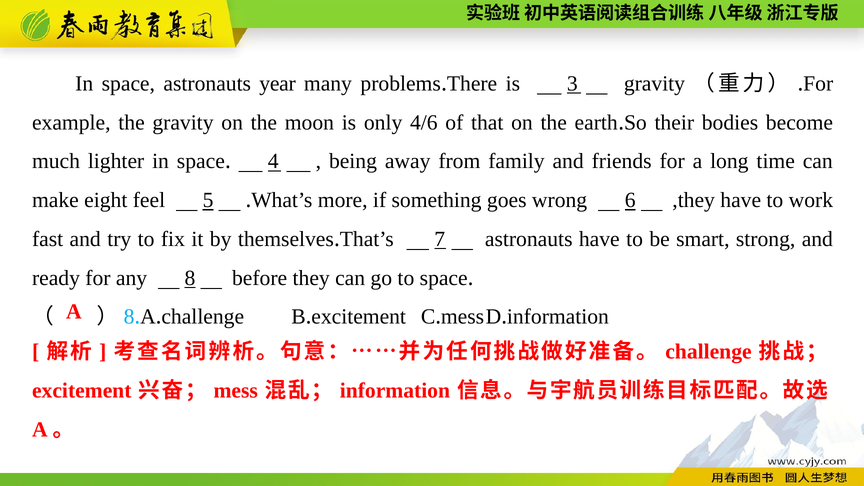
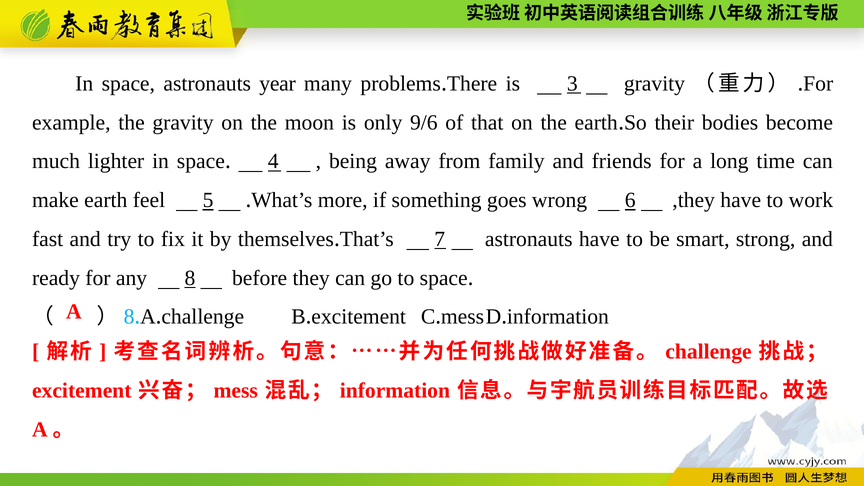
4/6: 4/6 -> 9/6 (424, 122)
make eight: eight -> earth (106, 200)
